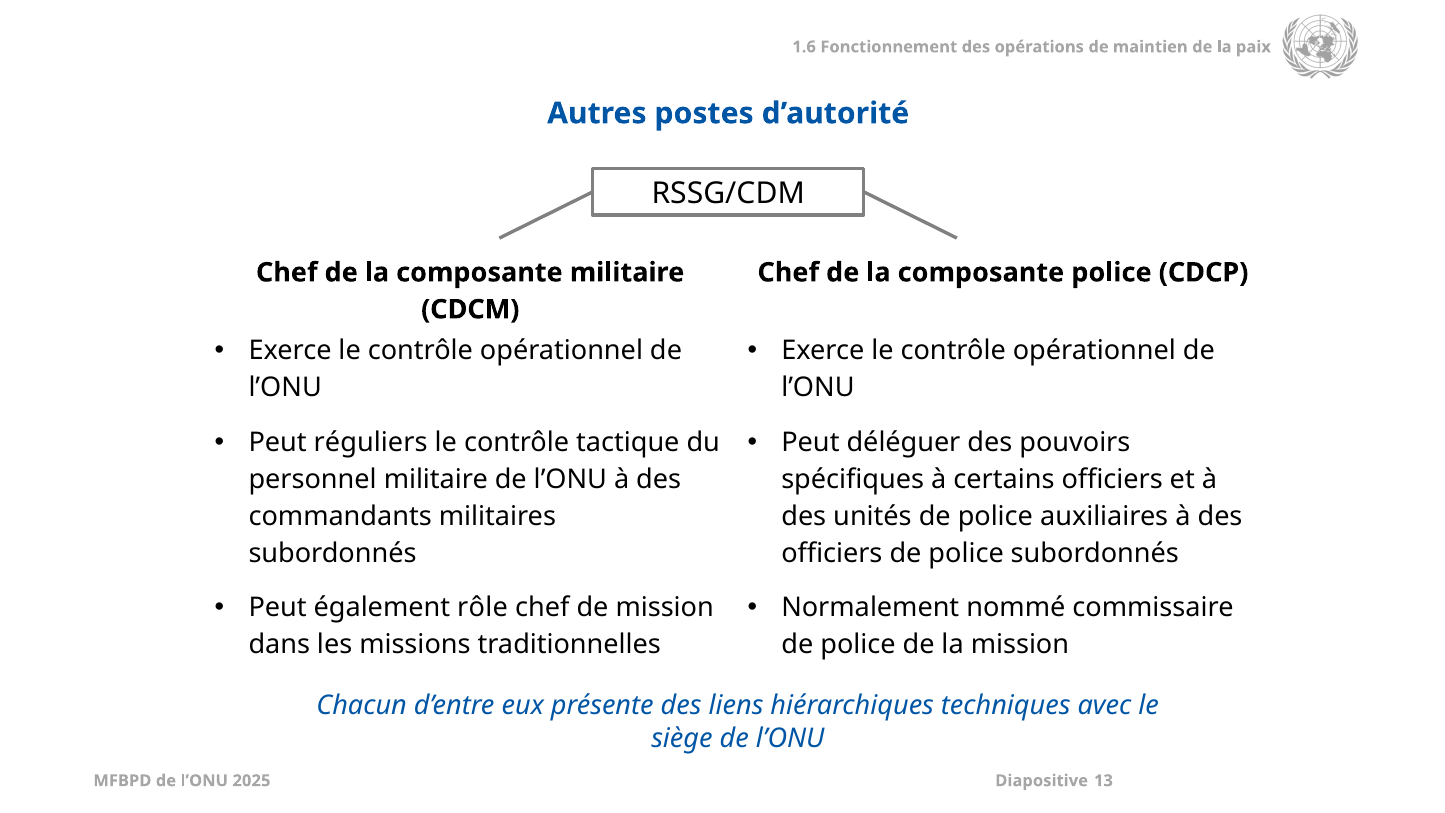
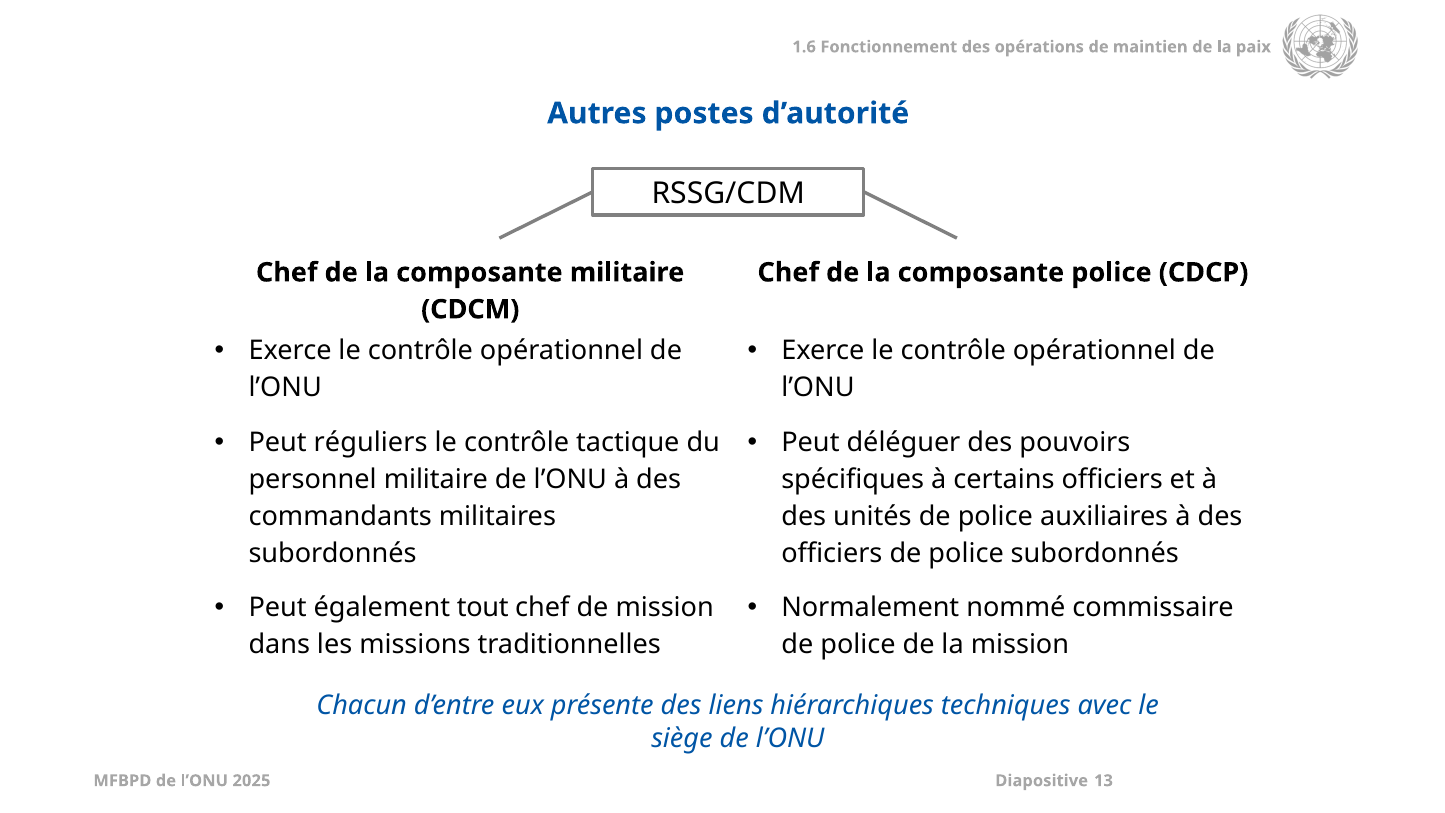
rôle: rôle -> tout (483, 608)
